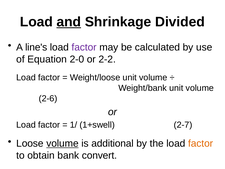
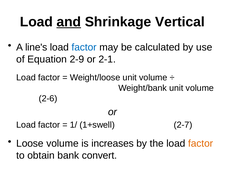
Divided: Divided -> Vertical (180, 22)
factor colour: purple -> blue (84, 47)
2-0: 2-0 -> 2-9 (77, 59)
2-2: 2-2 -> 2-1 (107, 59)
volume underline: present -> none (62, 143)
additional: additional -> increases (113, 143)
